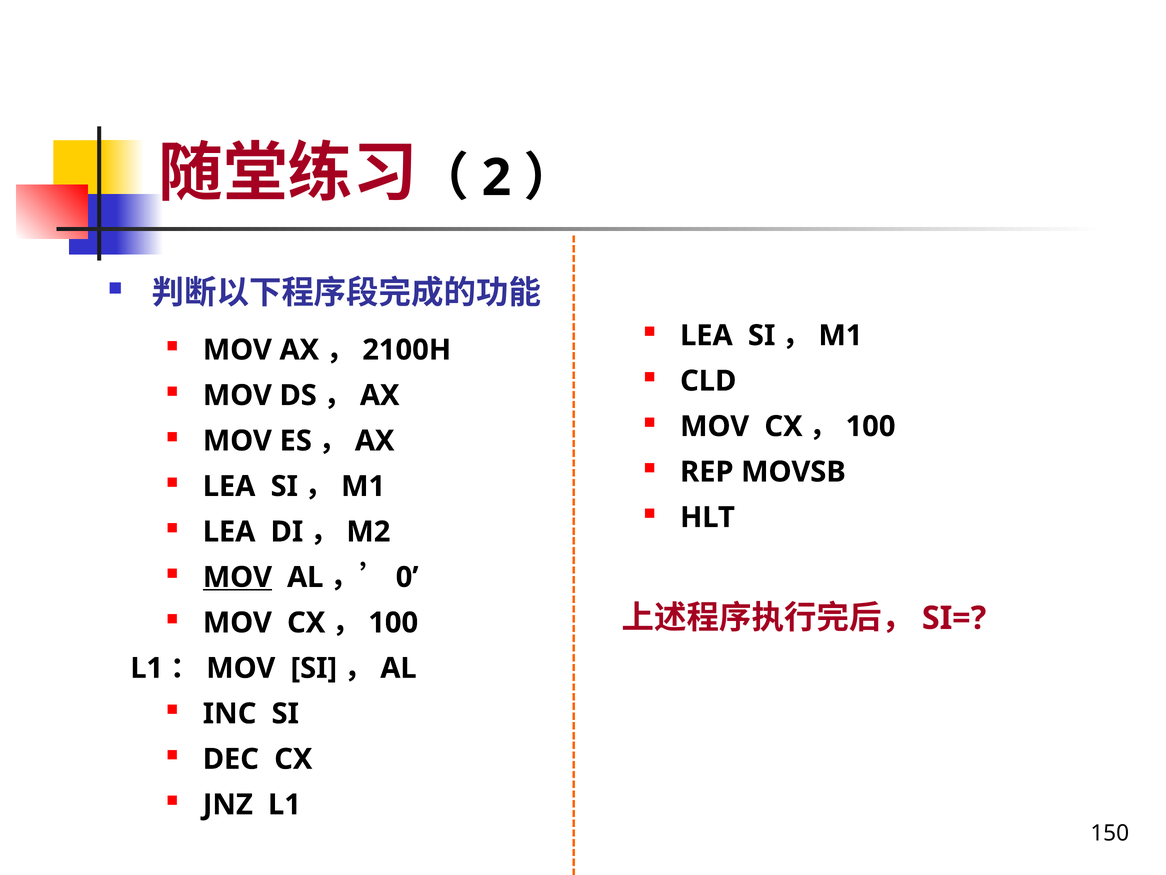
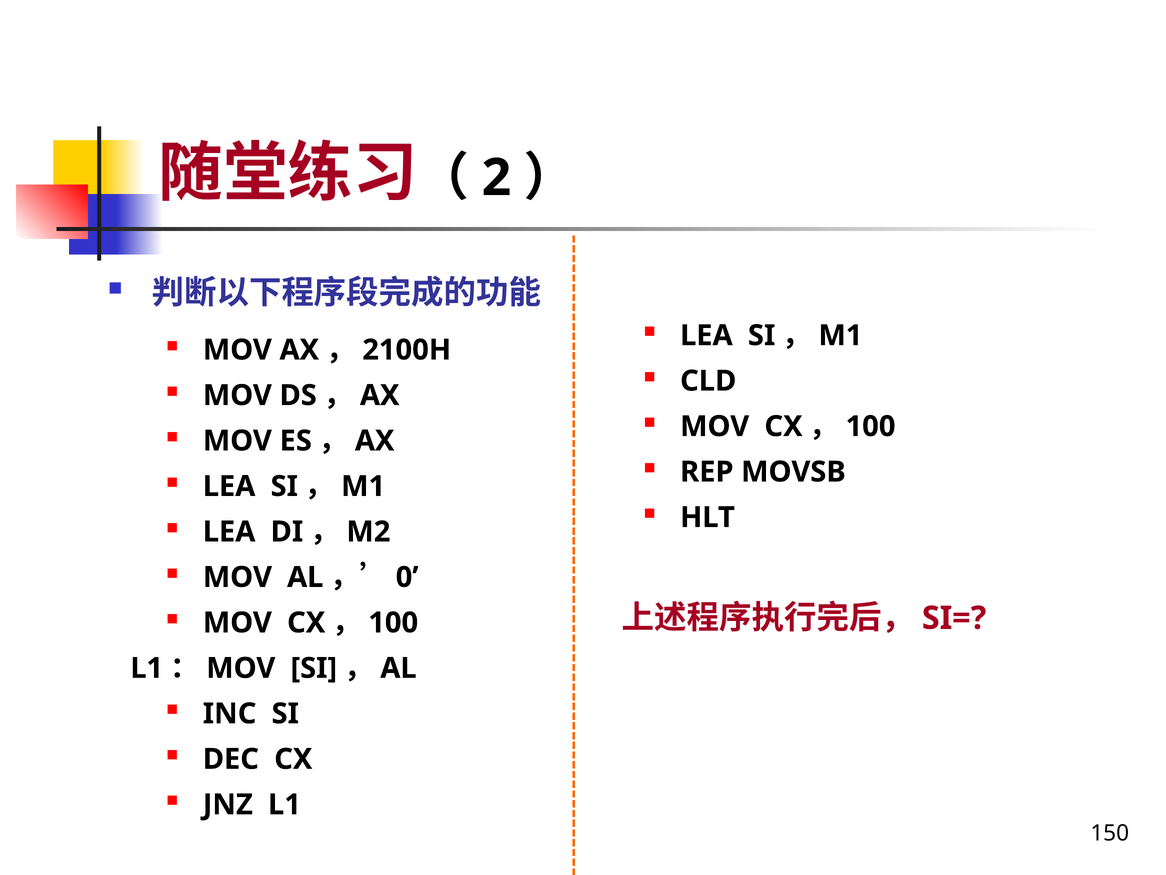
MOV underline: present -> none (237, 577)
